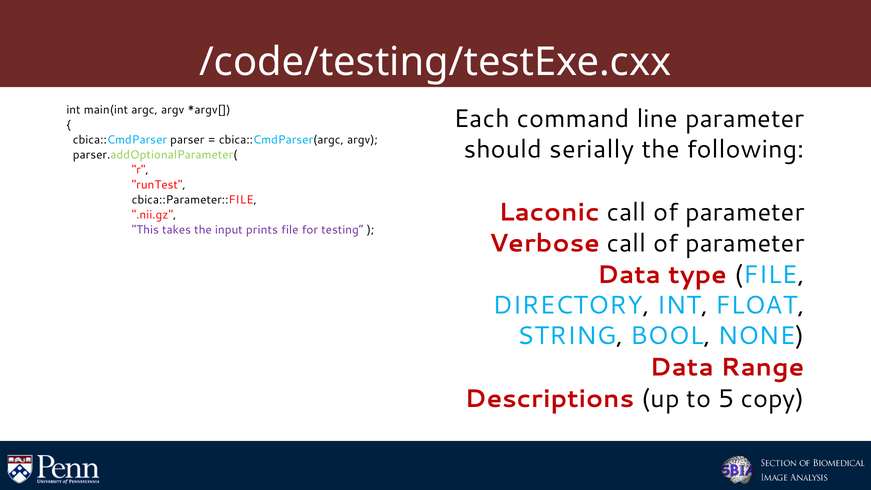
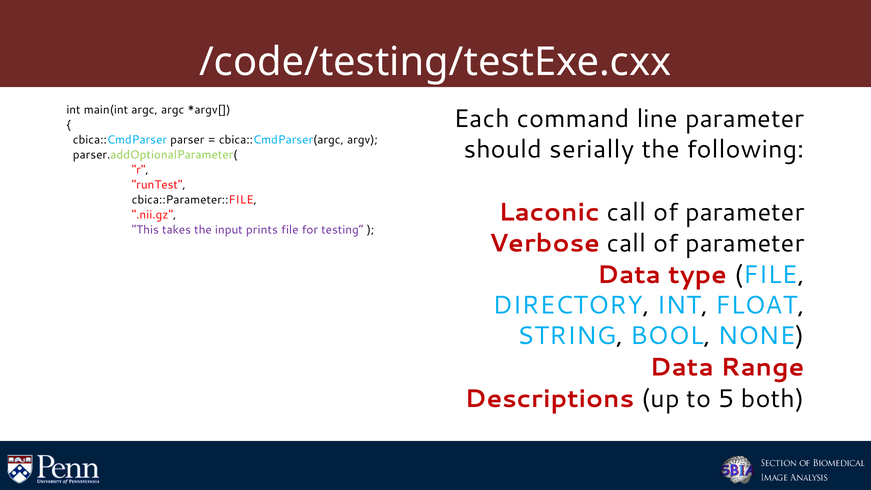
argc argv: argv -> argc (173, 110)
copy: copy -> both (773, 399)
